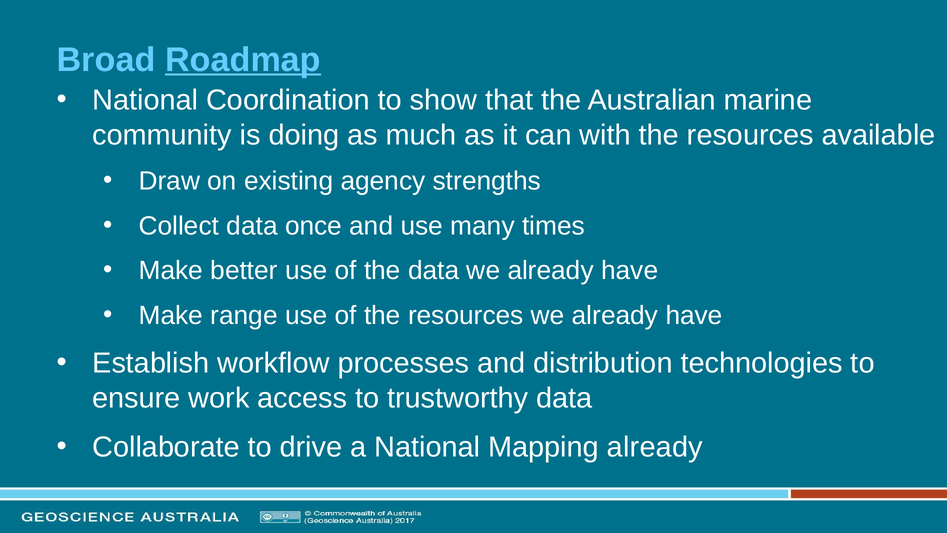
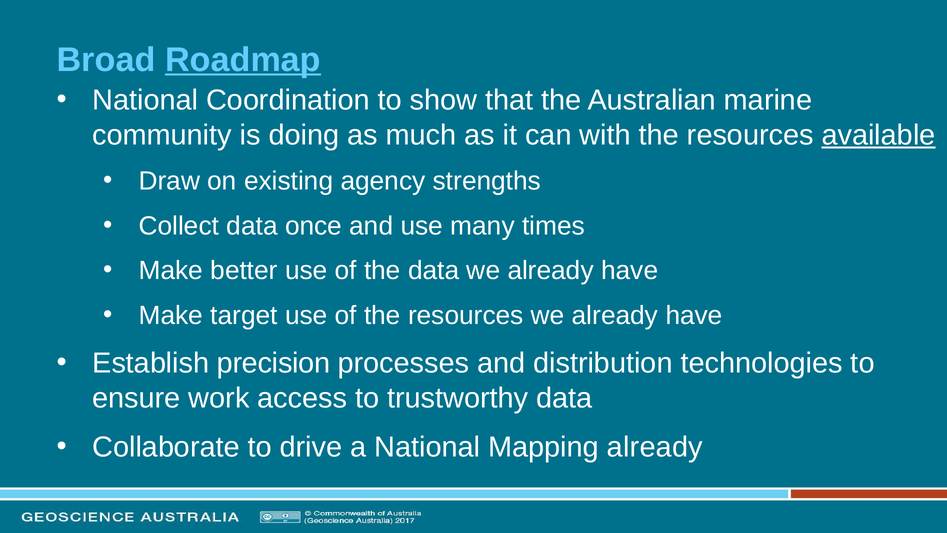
available underline: none -> present (879, 135)
range: range -> target (244, 315)
workflow: workflow -> precision (274, 363)
